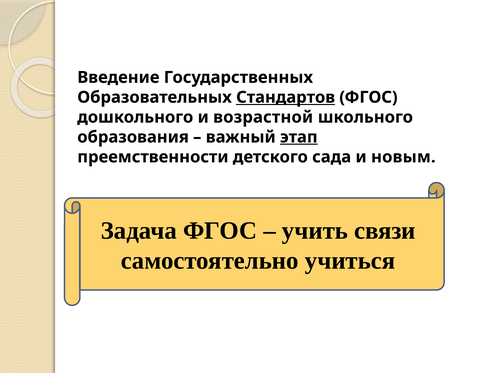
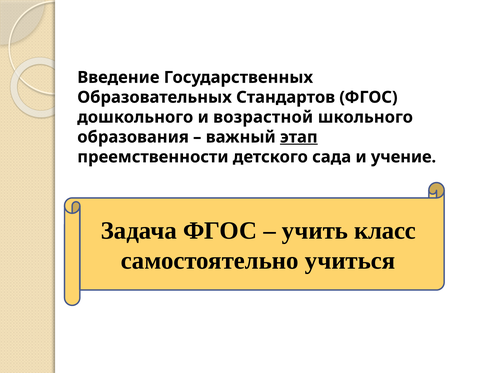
Стандартов underline: present -> none (286, 97)
новым: новым -> учение (404, 157)
связи: связи -> класс (385, 231)
